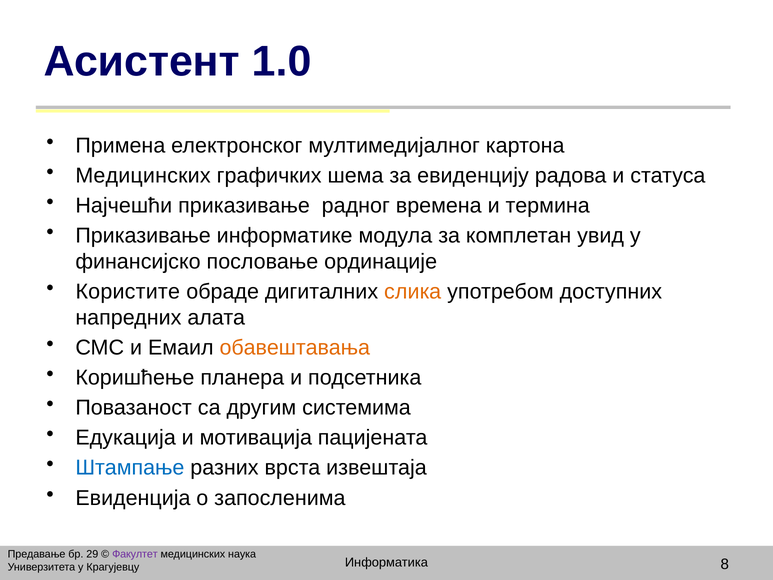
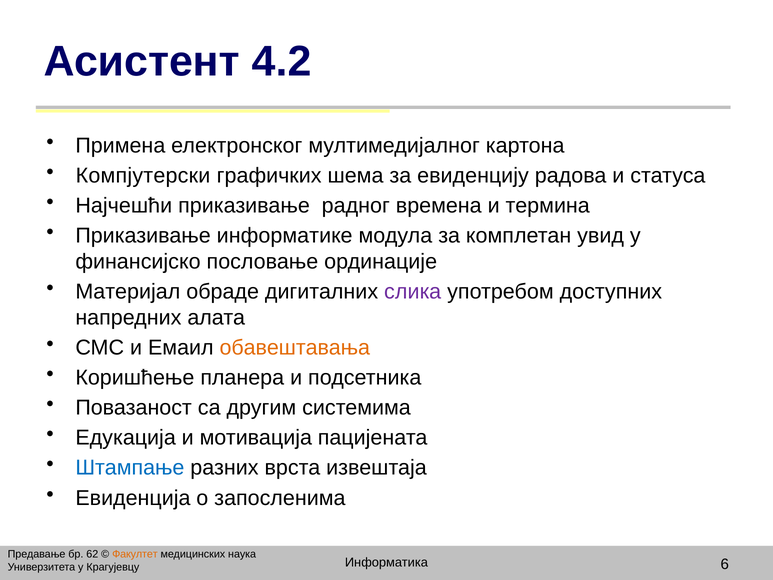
1.0: 1.0 -> 4.2 (282, 62)
Медицинских: Медицинских -> Компјутерски (143, 176)
Користите: Користите -> Материјал (128, 292)
слика colour: orange -> purple (413, 292)
29: 29 -> 62 (92, 554)
Факултет colour: purple -> orange (135, 554)
8: 8 -> 6 (725, 564)
